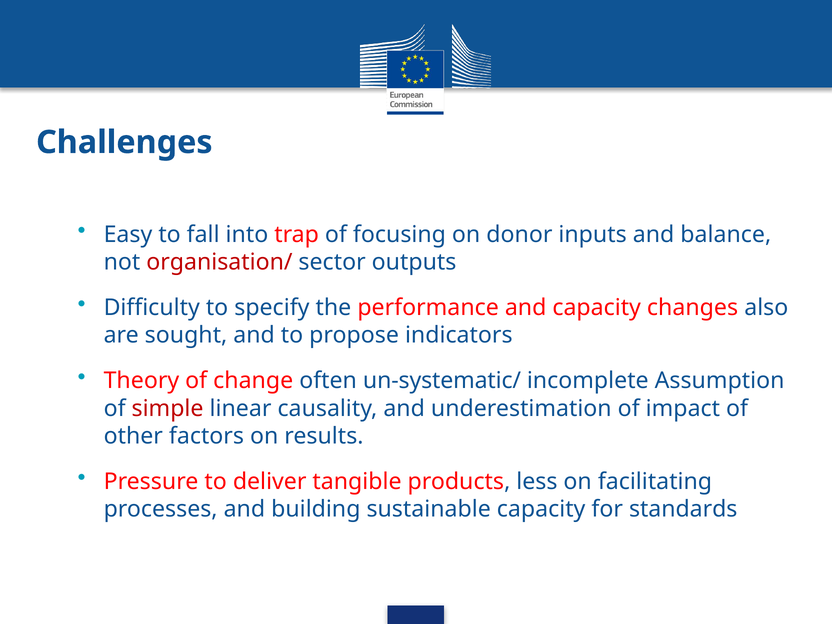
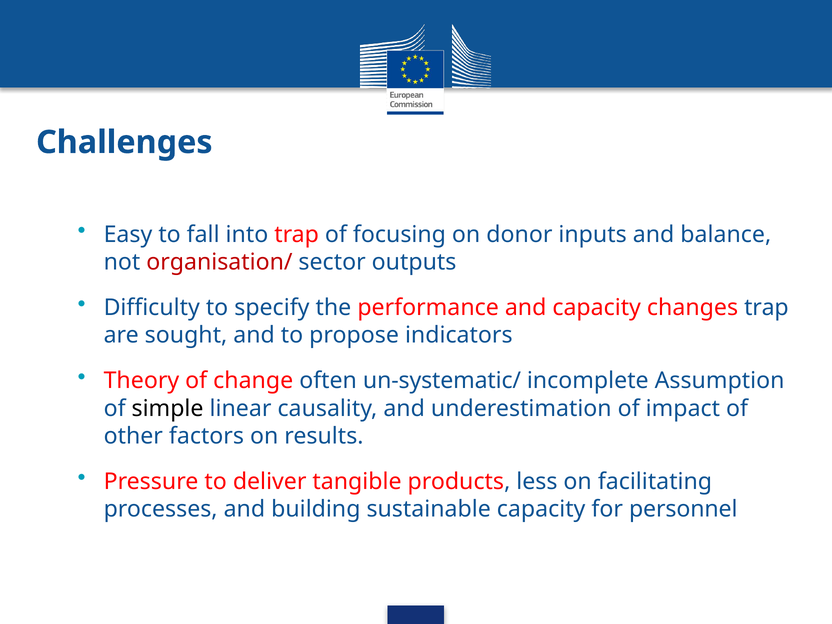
changes also: also -> trap (766, 308)
simple colour: red -> black (168, 408)
standards: standards -> personnel (683, 509)
